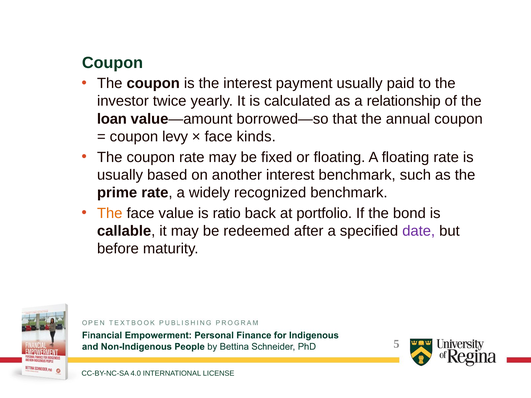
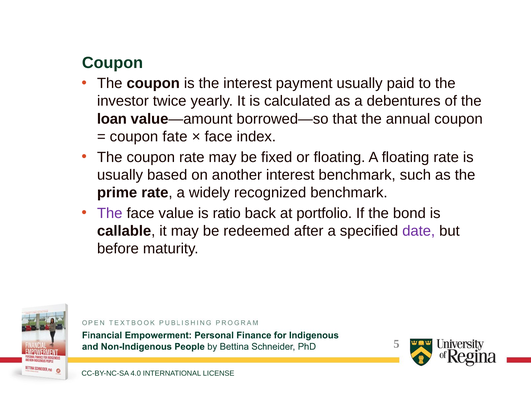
relationship: relationship -> debentures (404, 101)
levy: levy -> fate (175, 137)
kinds: kinds -> index (256, 137)
The colour: orange -> purple (110, 213)
